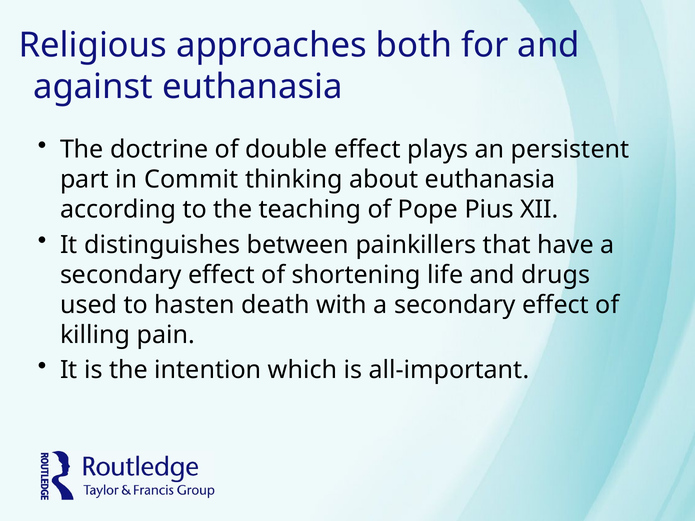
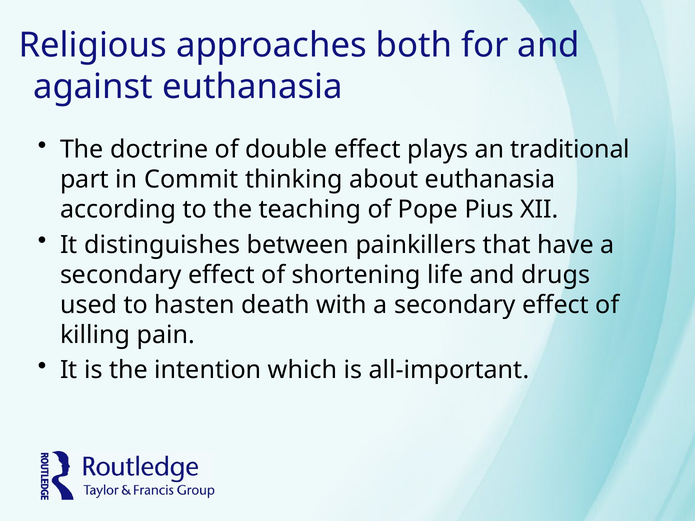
persistent: persistent -> traditional (570, 150)
